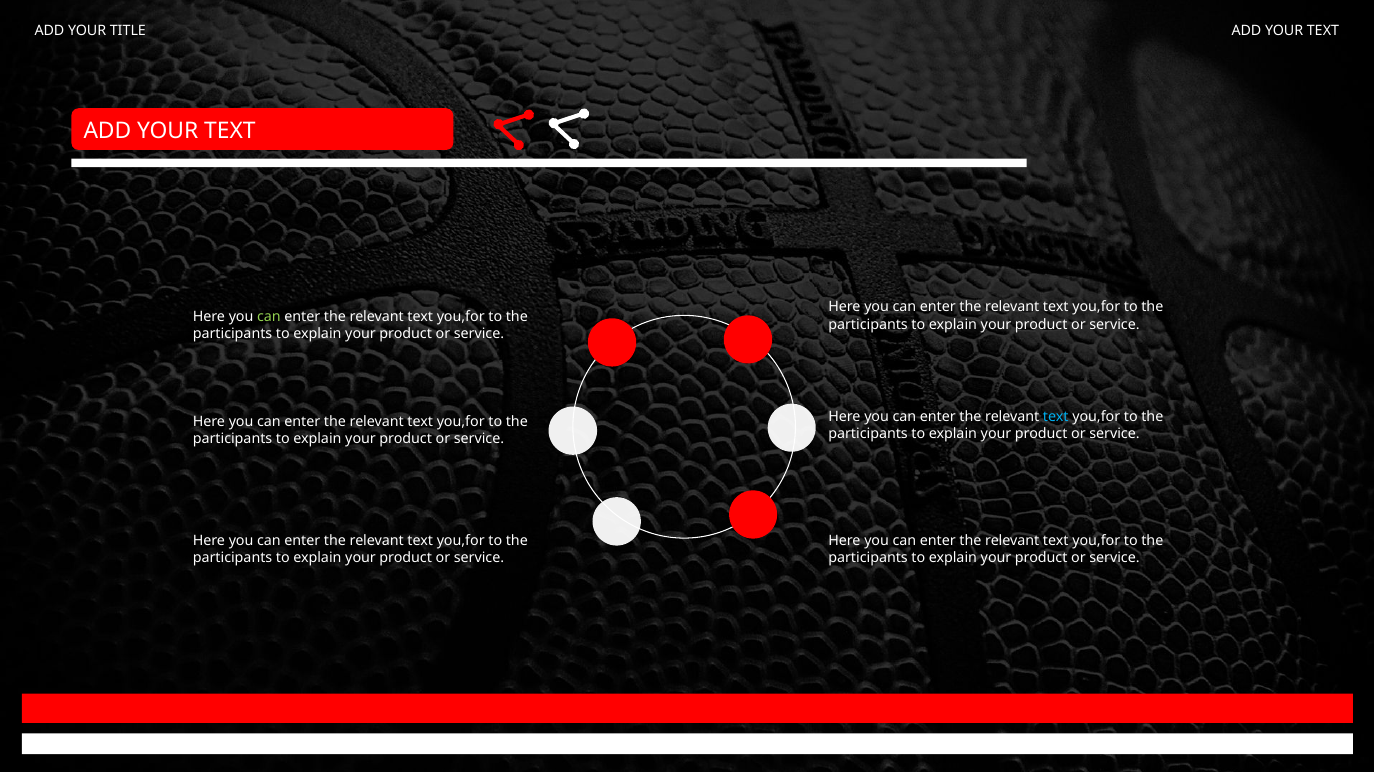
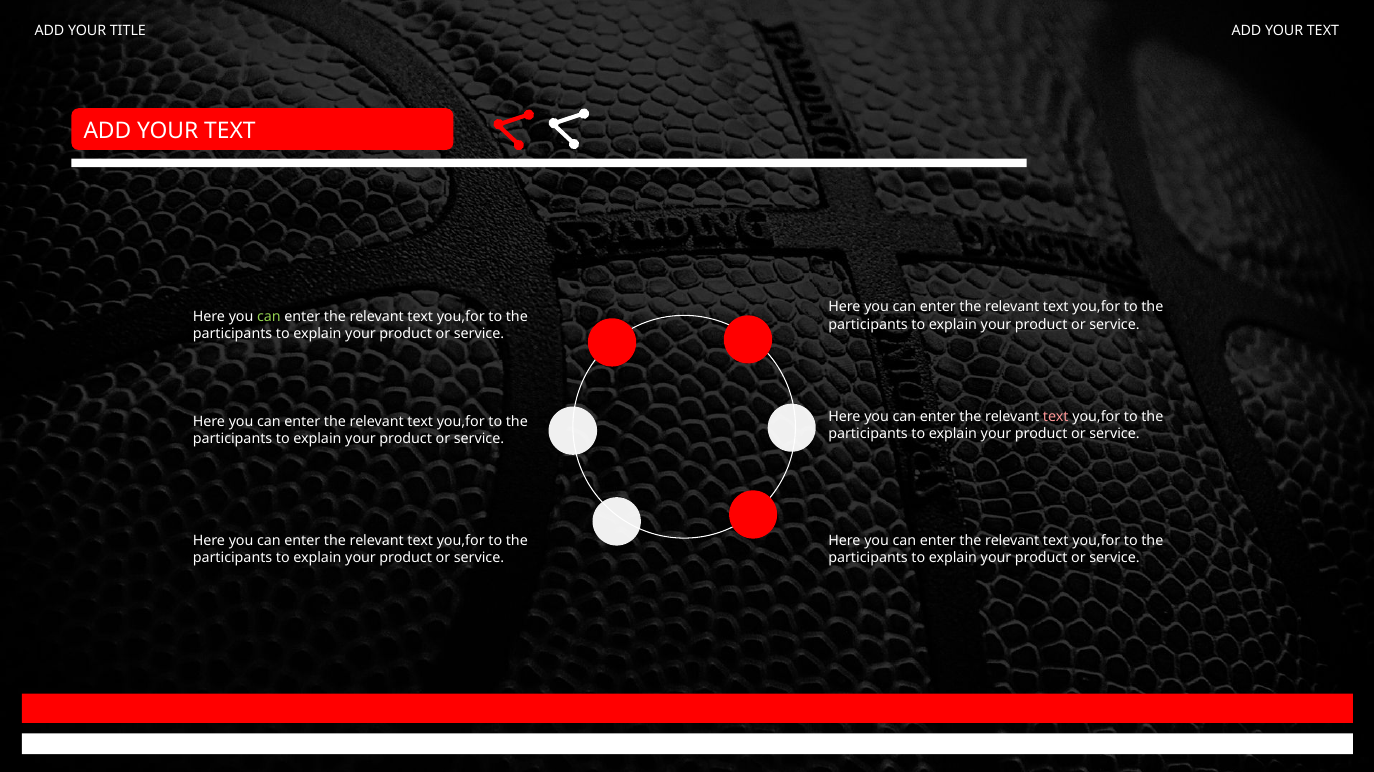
text colour: light blue -> pink (1056, 417)
